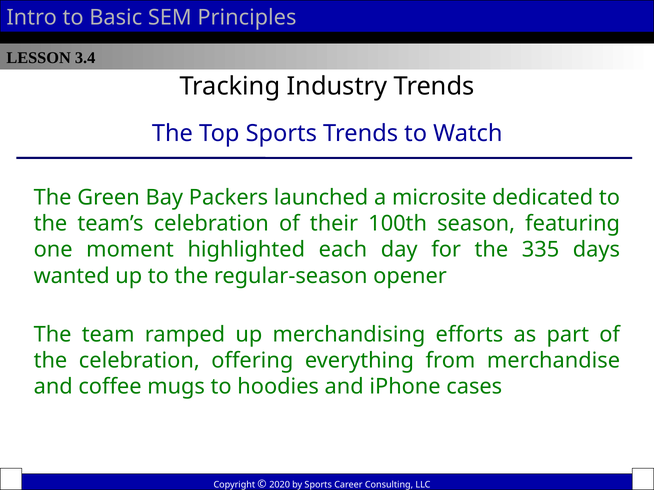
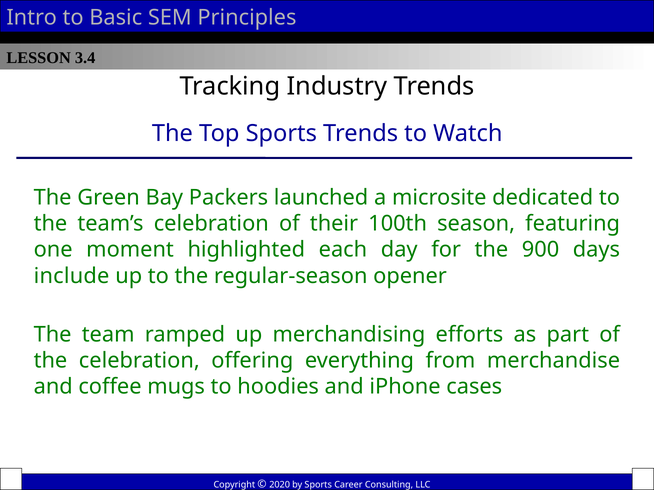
335: 335 -> 900 (541, 250)
wanted: wanted -> include (72, 276)
